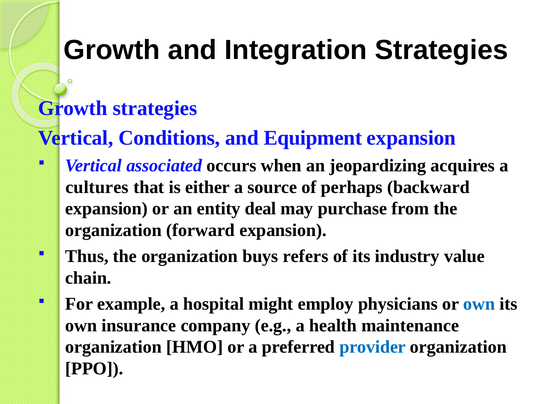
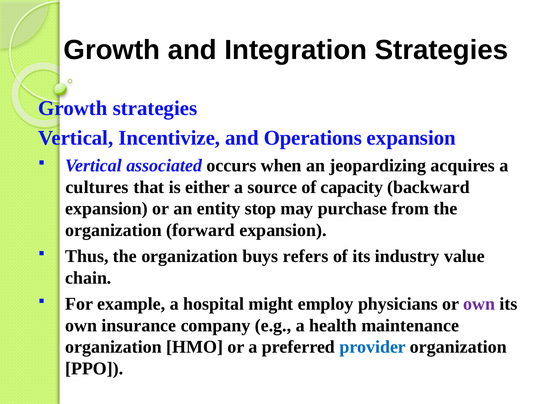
Conditions: Conditions -> Incentivize (169, 138)
Equipment: Equipment -> Operations (313, 138)
perhaps: perhaps -> capacity (352, 187)
deal: deal -> stop (261, 208)
own colour: blue -> purple (479, 303)
